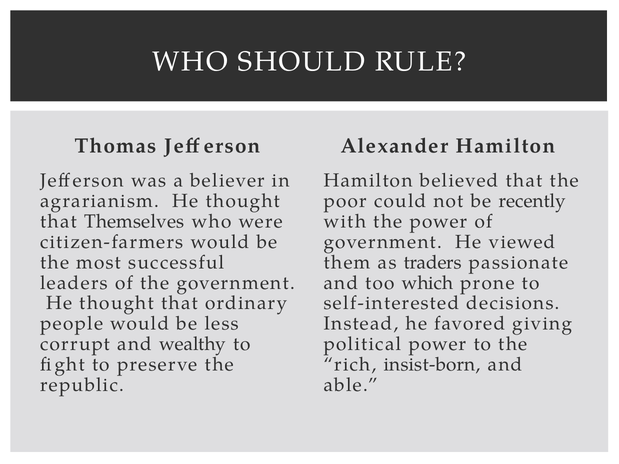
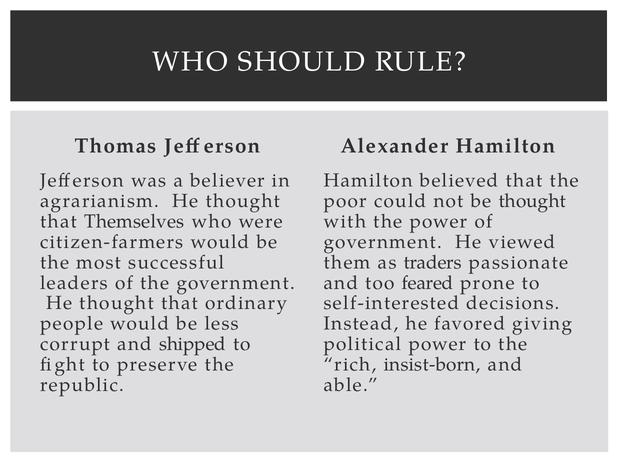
be recently: recently -> thought (532, 201)
which: which -> feared (428, 283)
wealthy: wealthy -> shipped (193, 344)
